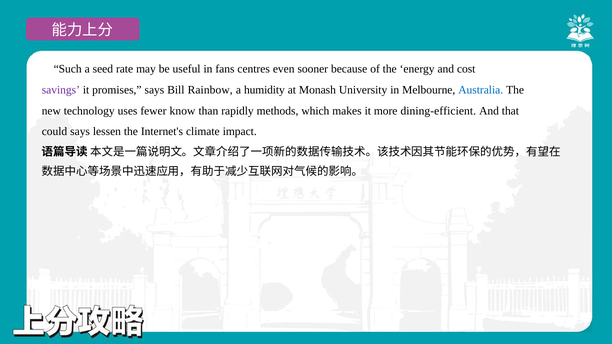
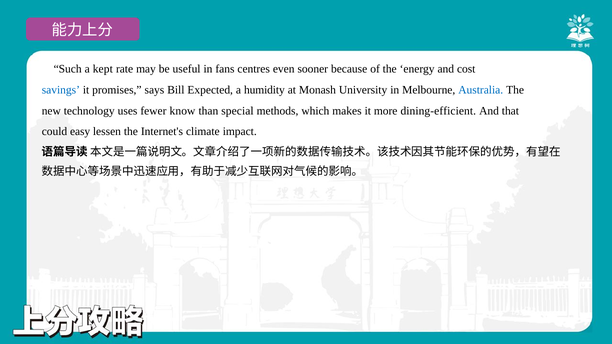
seed: seed -> kept (103, 69)
savings colour: purple -> blue (61, 90)
Rainbow: Rainbow -> Expected (210, 90)
rapidly: rapidly -> special (237, 111)
could says: says -> easy (80, 132)
